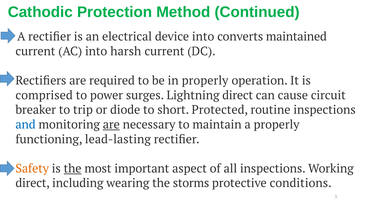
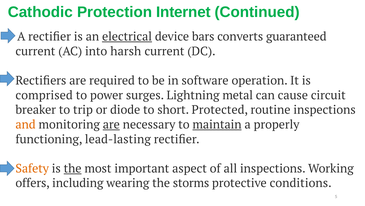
Method: Method -> Internet (183, 12)
electrical underline: none -> present (127, 37)
device into: into -> bars (203, 37)
maintained: maintained -> guaranteed (296, 37)
in properly: properly -> software (205, 80)
Lightning direct: direct -> metal (238, 95)
and colour: blue -> orange (26, 124)
maintain underline: none -> present (217, 124)
direct: direct -> offers (33, 183)
